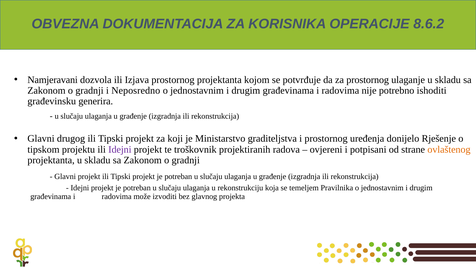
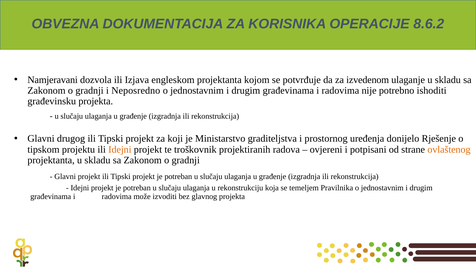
Izjava prostornog: prostornog -> engleskom (173, 80)
za prostornog: prostornog -> izvedenom (368, 80)
građevinsku generira: generira -> projekta (96, 101)
Idejni colour: purple -> orange (120, 149)
